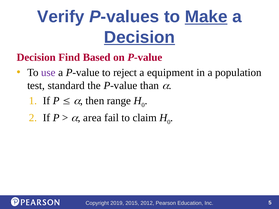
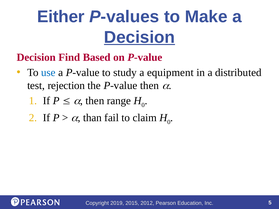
Verify: Verify -> Either (61, 17)
Make underline: present -> none (206, 17)
use colour: purple -> blue (48, 73)
reject: reject -> study (125, 73)
population: population -> distributed (238, 73)
standard: standard -> rejection (66, 86)
P-value than: than -> then (149, 86)
area: area -> than (92, 118)
